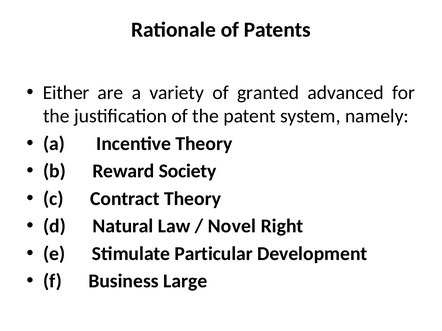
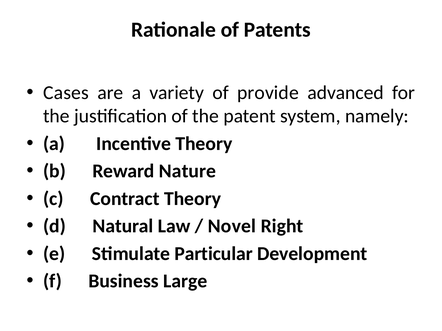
Either: Either -> Cases (66, 93)
granted: granted -> provide (268, 93)
Society: Society -> Nature (188, 171)
